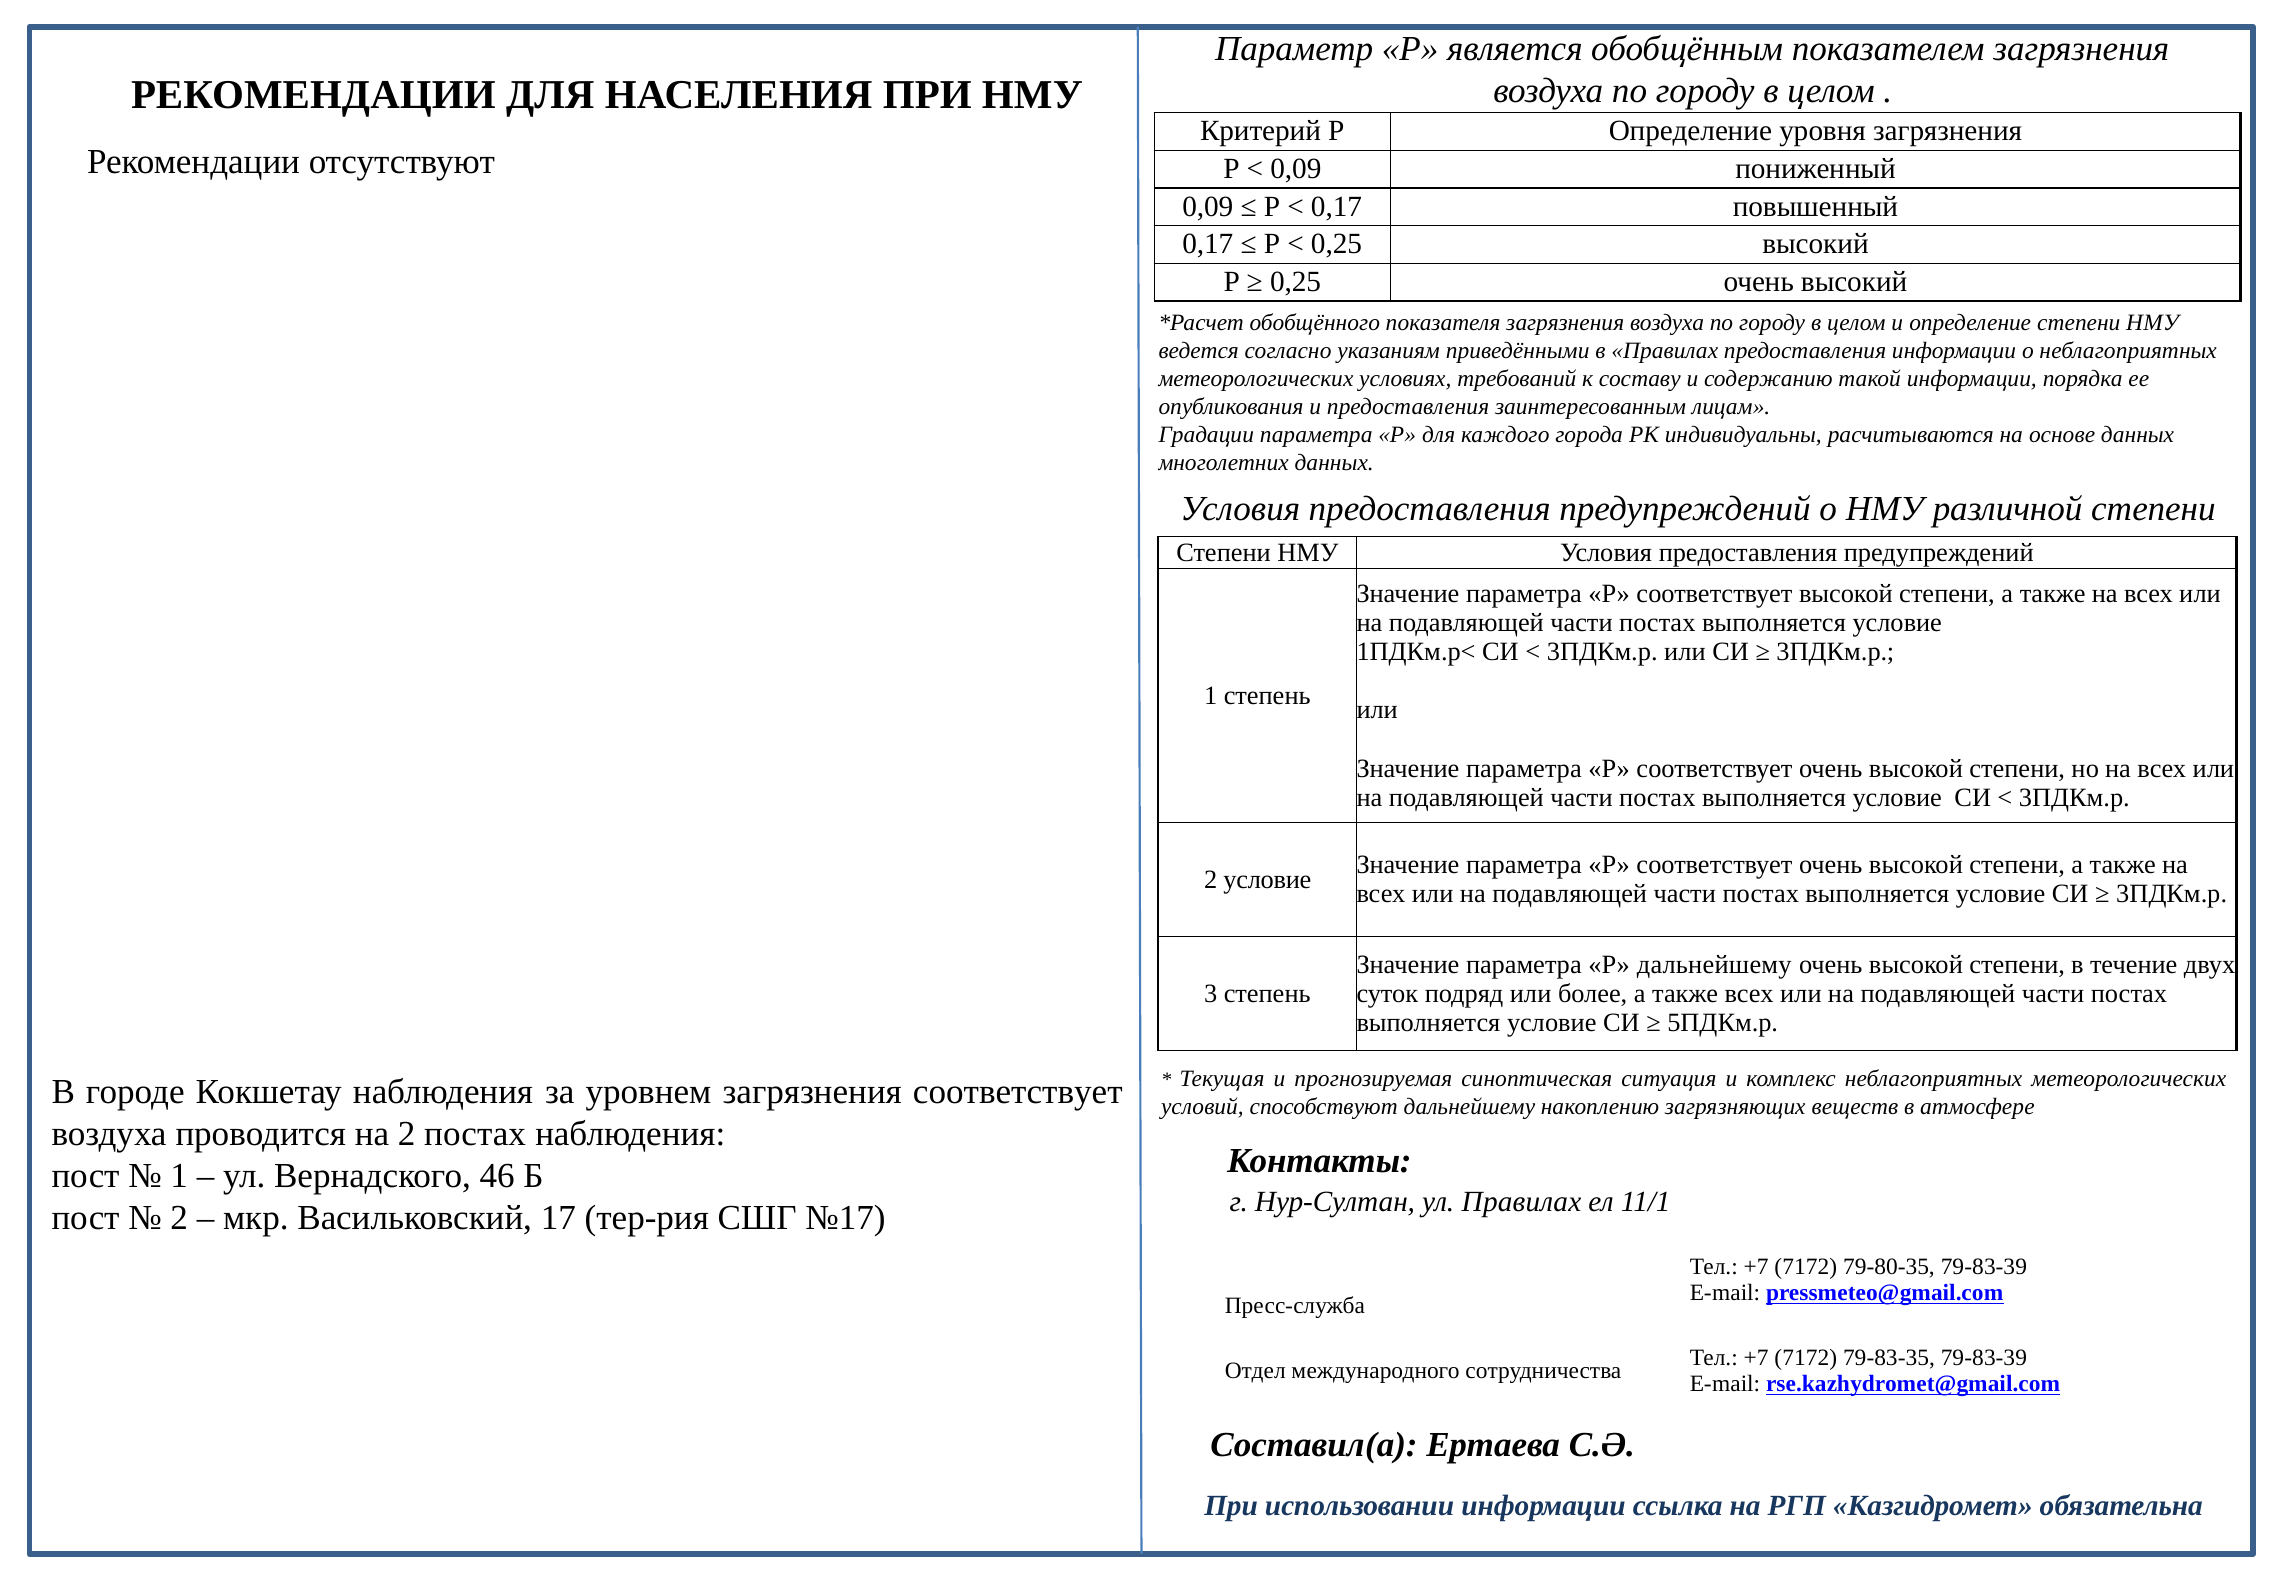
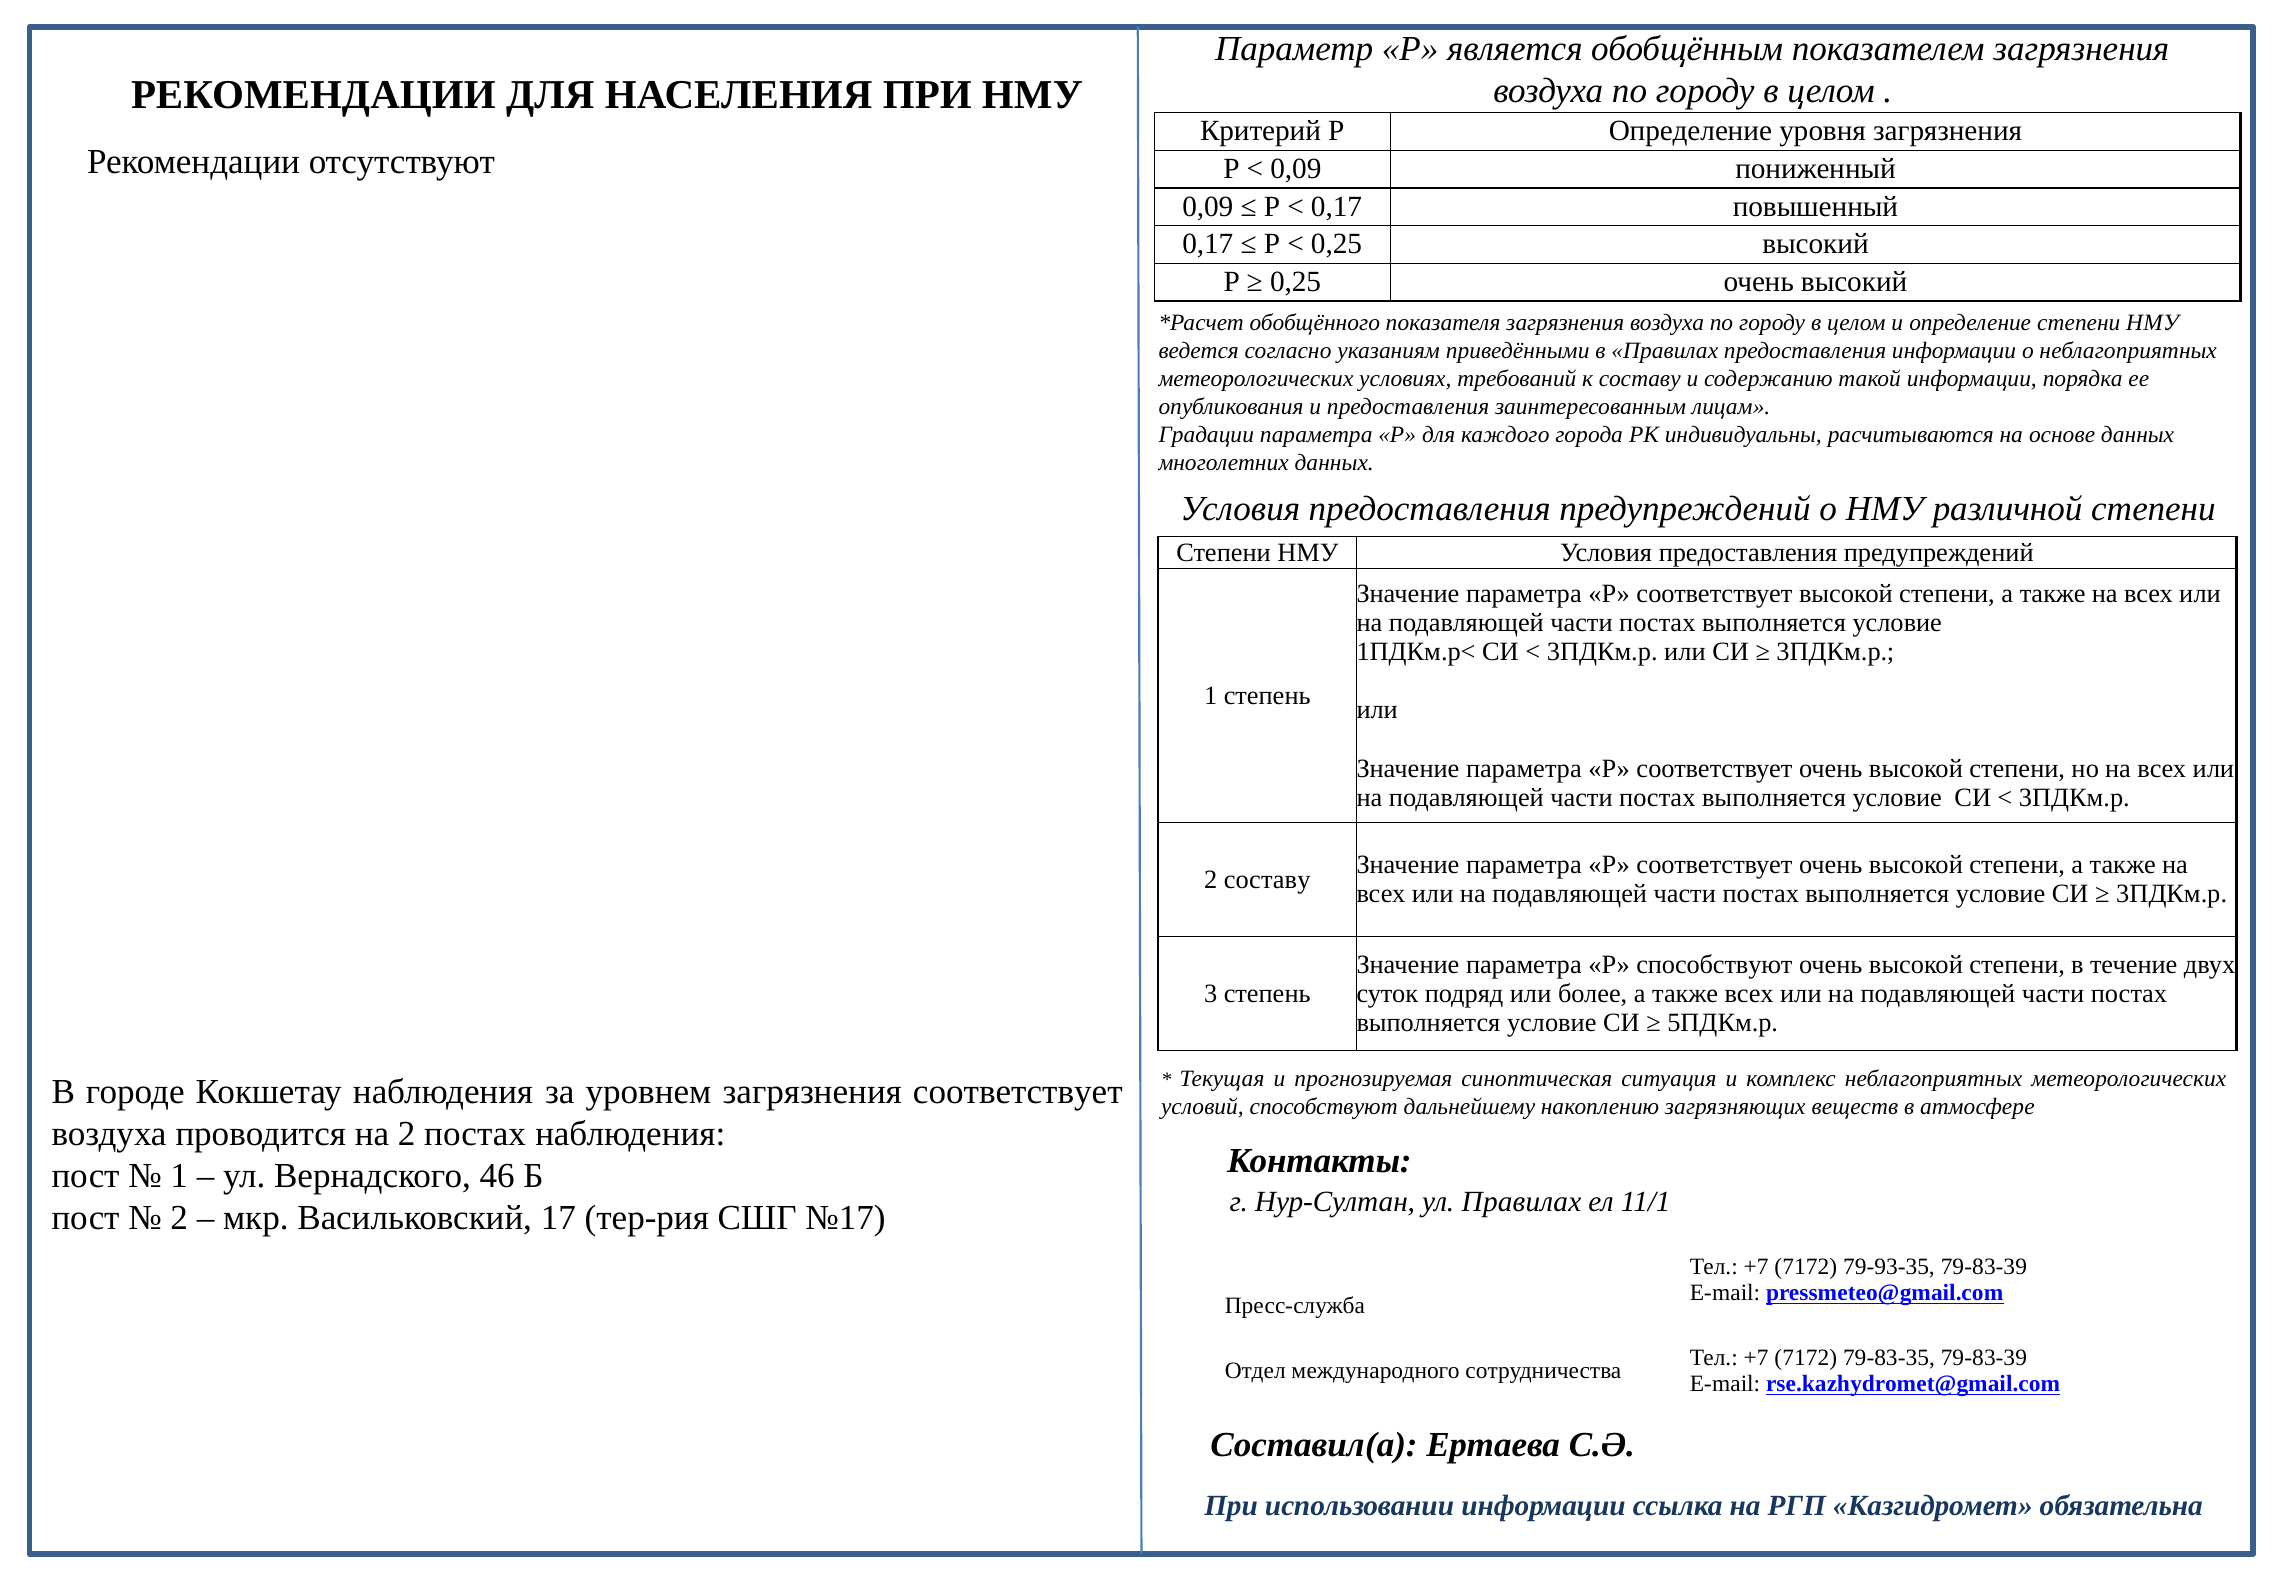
2 условие: условие -> составу (1267, 879)
Р дальнейшему: дальнейшему -> способствуют (1714, 964)
79-80-35: 79-80-35 -> 79-93-35 (1889, 1266)
